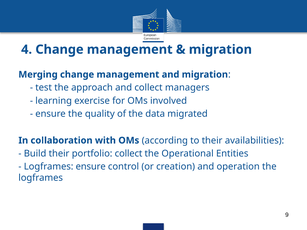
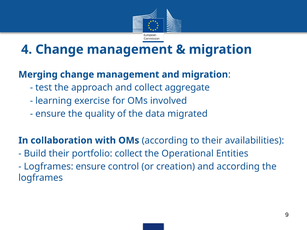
managers: managers -> aggregate (187, 88)
and operation: operation -> according (238, 167)
